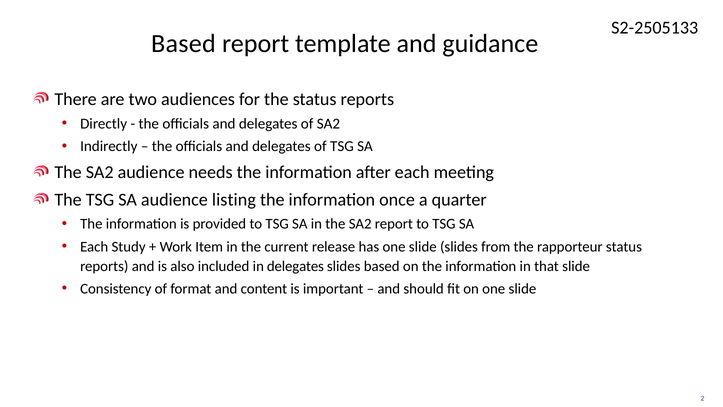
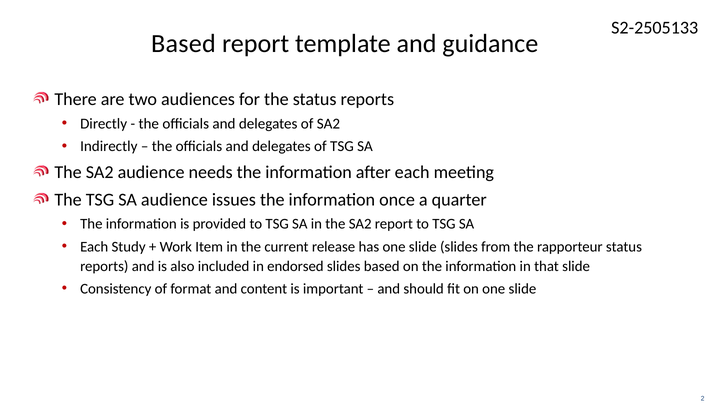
listing: listing -> issues (234, 200)
in delegates: delegates -> endorsed (295, 266)
